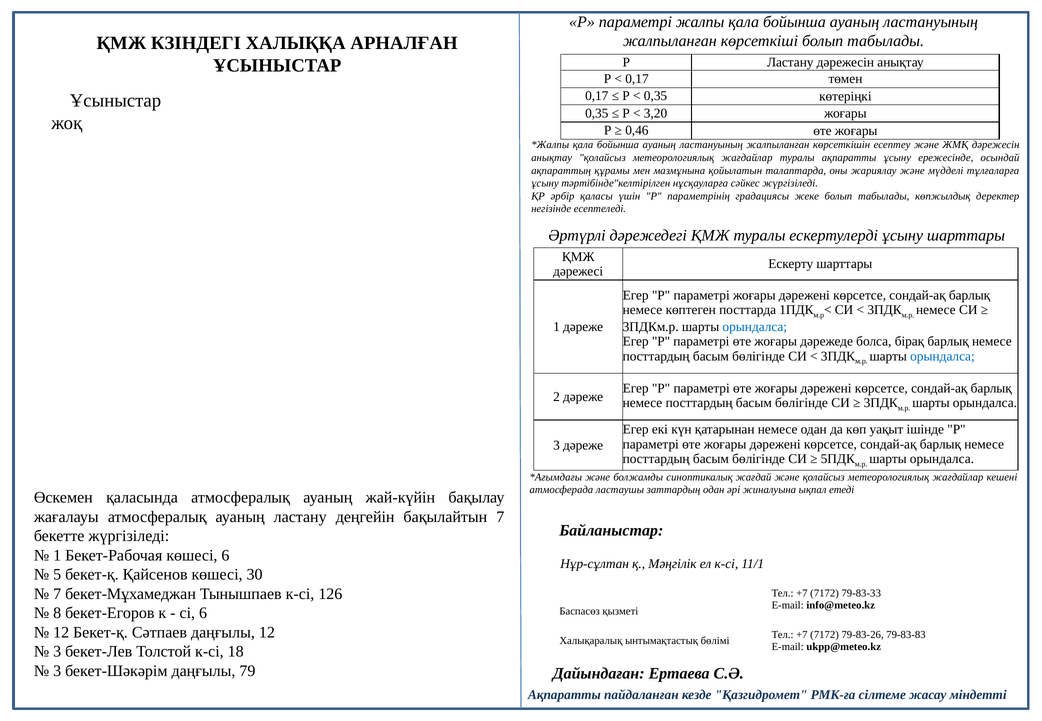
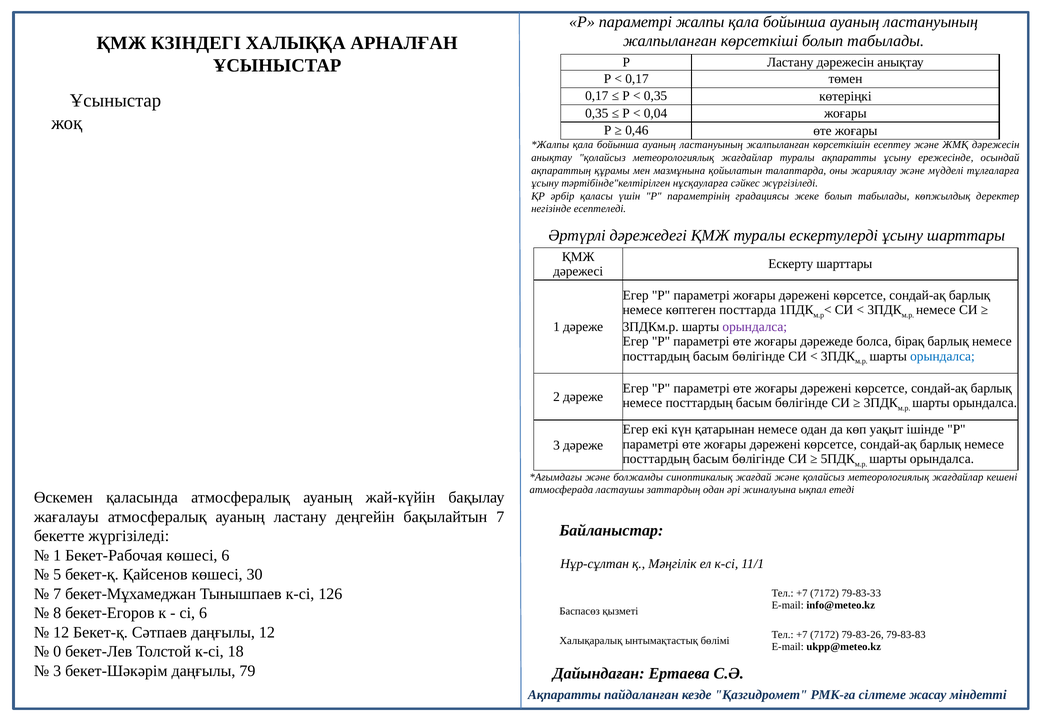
3,20: 3,20 -> 0,04 (656, 113)
орындалса colour: blue -> purple (755, 327)
3: 3 -> 0 (57, 652)
